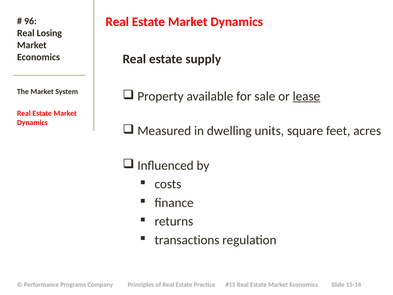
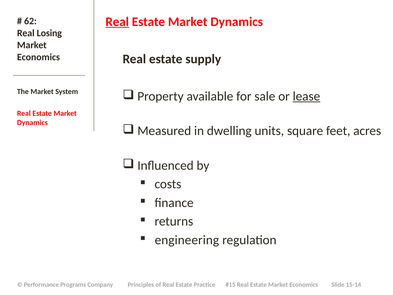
Real underline: none -> present (117, 22)
96: 96 -> 62 (30, 21)
transactions: transactions -> engineering (187, 240)
